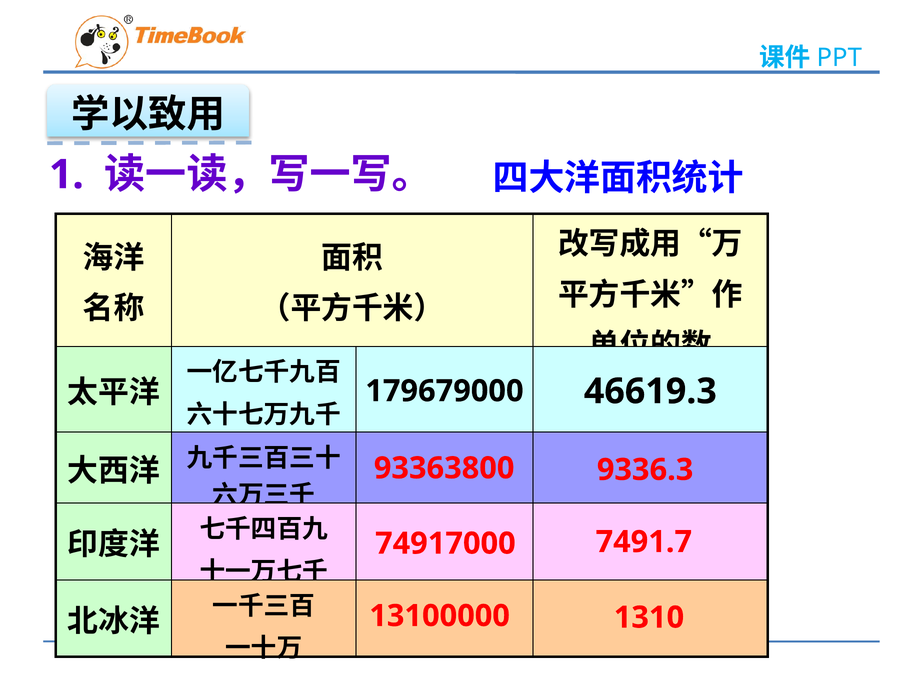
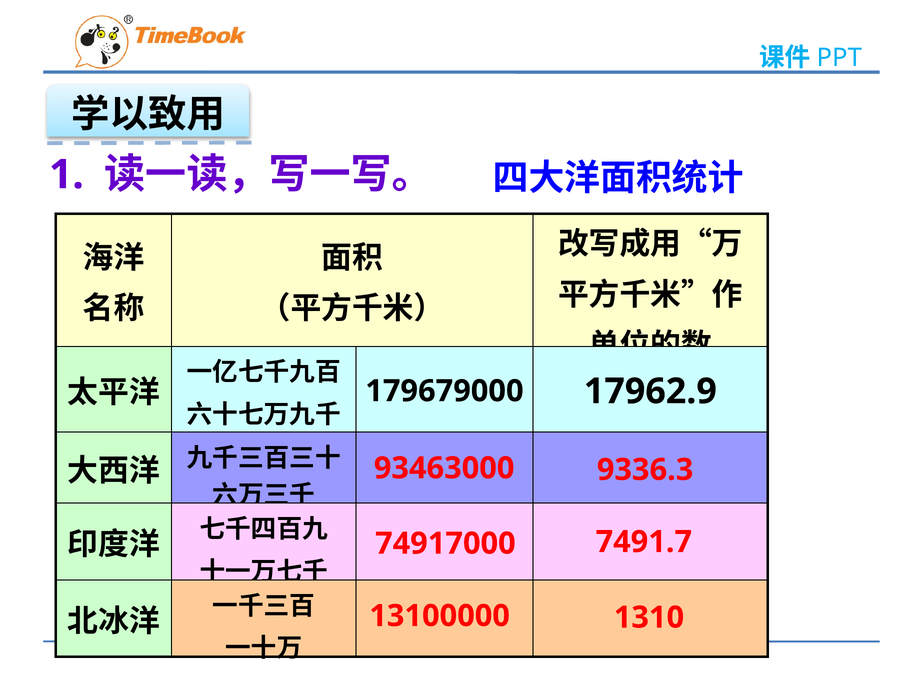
46619.3: 46619.3 -> 17962.9 (650, 392)
93363800: 93363800 -> 93463000 (444, 468)
